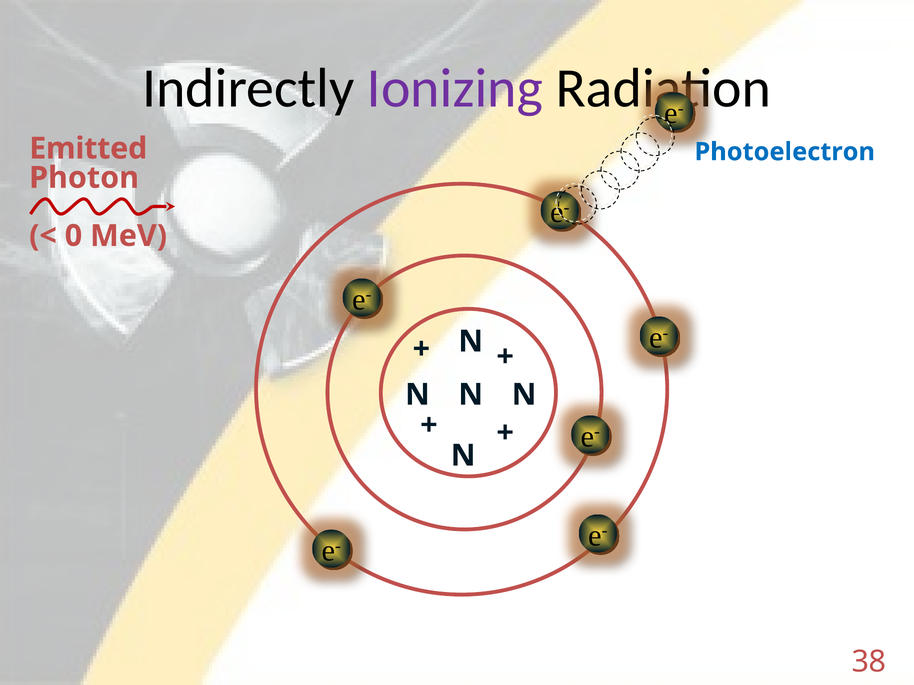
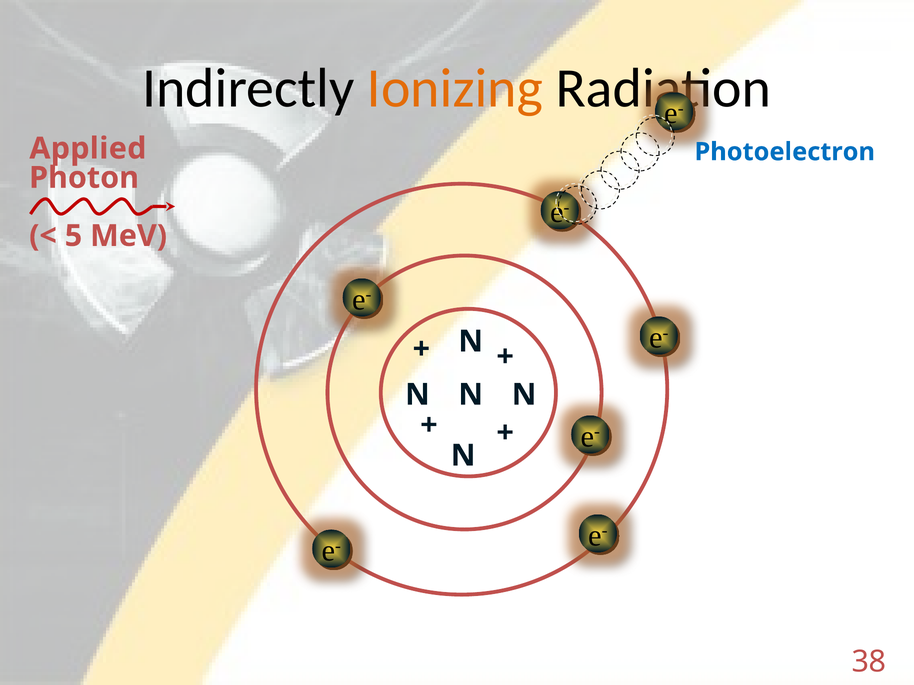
Ionizing colour: purple -> orange (455, 88)
Emitted: Emitted -> Applied (88, 149)
0: 0 -> 5 (73, 236)
